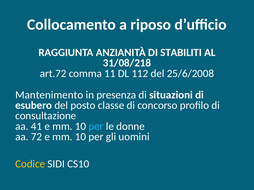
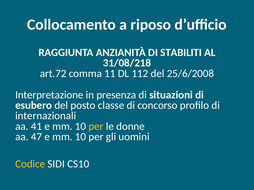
Mantenimento: Mantenimento -> Interpretazione (49, 95)
consultazione: consultazione -> internazionali (46, 116)
per colour: light blue -> yellow (96, 127)
72: 72 -> 47 (36, 137)
